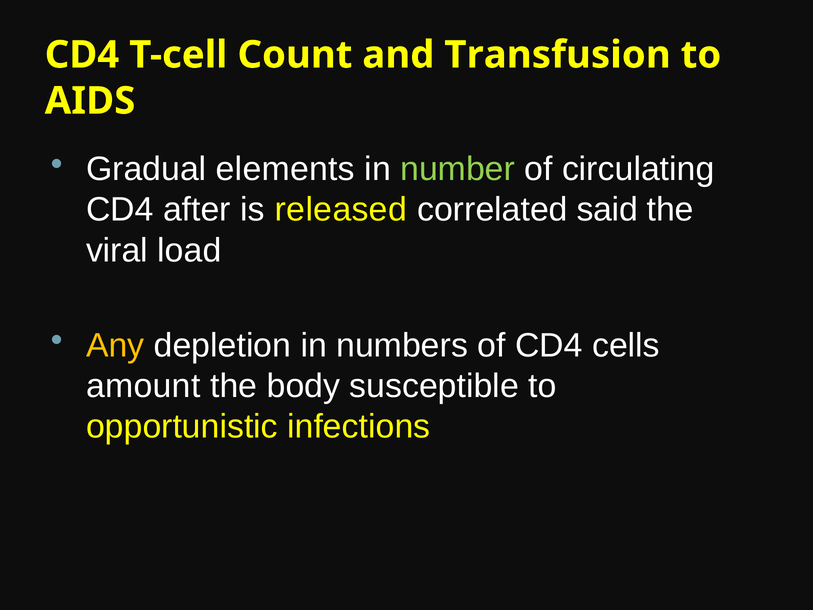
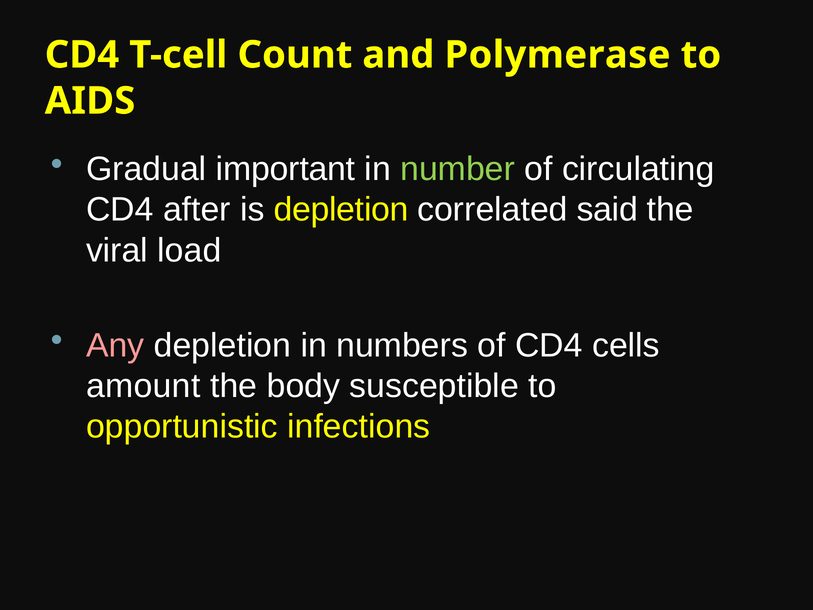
Transfusion: Transfusion -> Polymerase (557, 55)
elements: elements -> important (286, 169)
is released: released -> depletion (341, 210)
Any colour: yellow -> pink (115, 345)
